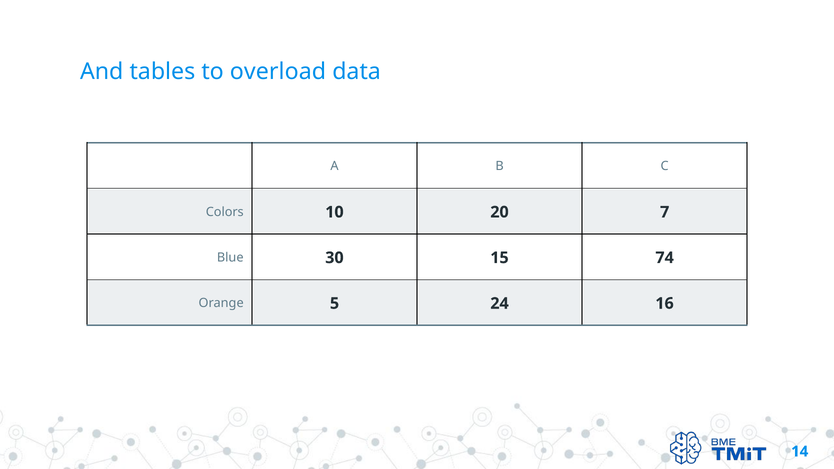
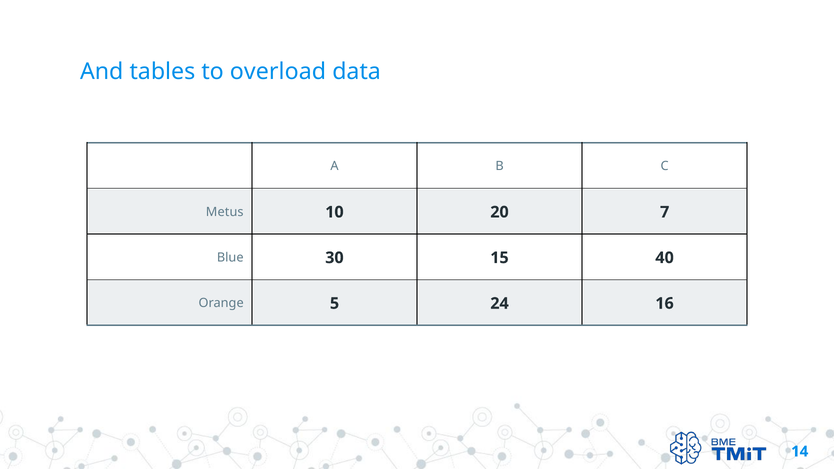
Colors: Colors -> Metus (225, 212)
74: 74 -> 40 (665, 258)
